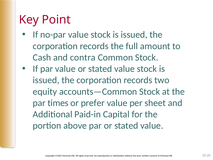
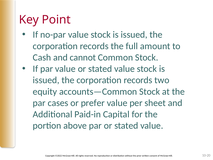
contra: contra -> cannot (83, 57)
times: times -> cases (58, 103)
